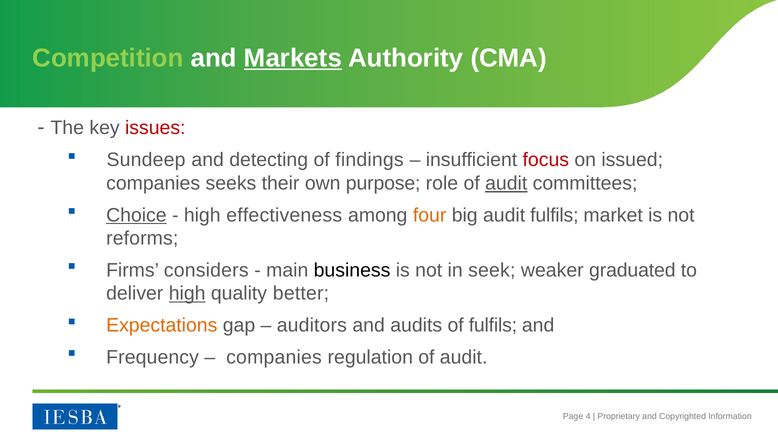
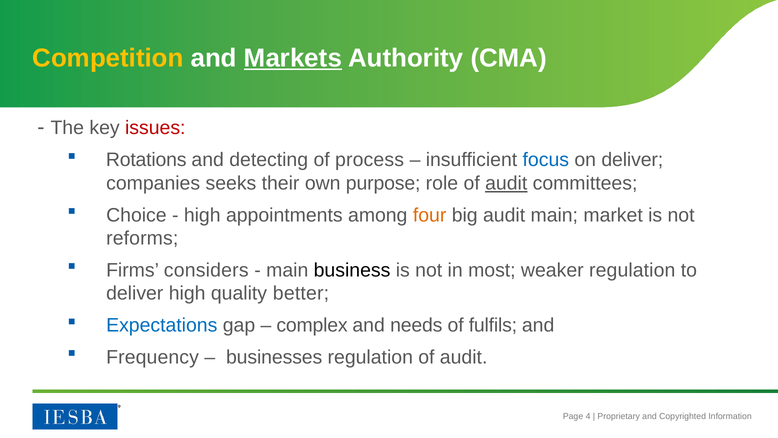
Competition colour: light green -> yellow (108, 58)
Sundeep: Sundeep -> Rotations (146, 160)
findings: findings -> process (370, 160)
focus colour: red -> blue (546, 160)
on issued: issued -> deliver (632, 160)
Choice underline: present -> none (136, 215)
effectiveness: effectiveness -> appointments (284, 215)
audit fulfils: fulfils -> main (554, 215)
seek: seek -> most (492, 270)
weaker graduated: graduated -> regulation (632, 270)
high underline: present -> none (187, 293)
Expectations colour: orange -> blue (162, 325)
auditors: auditors -> complex (312, 325)
audits: audits -> needs (416, 325)
companies: companies -> businesses (274, 357)
